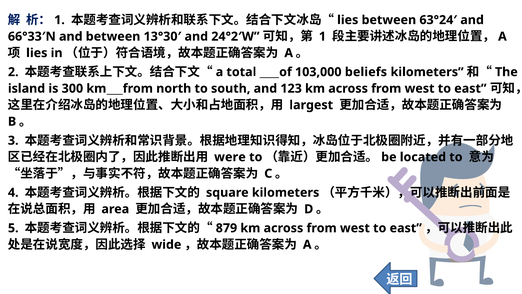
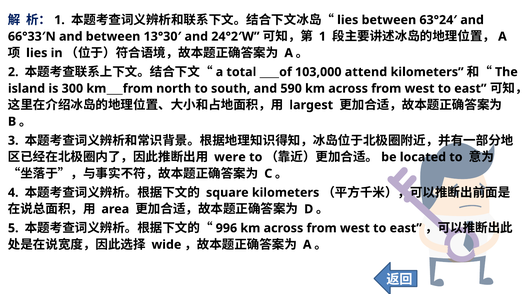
beliefs: beliefs -> attend (366, 72)
123: 123 -> 590 (291, 88)
879: 879 -> 996 (226, 228)
